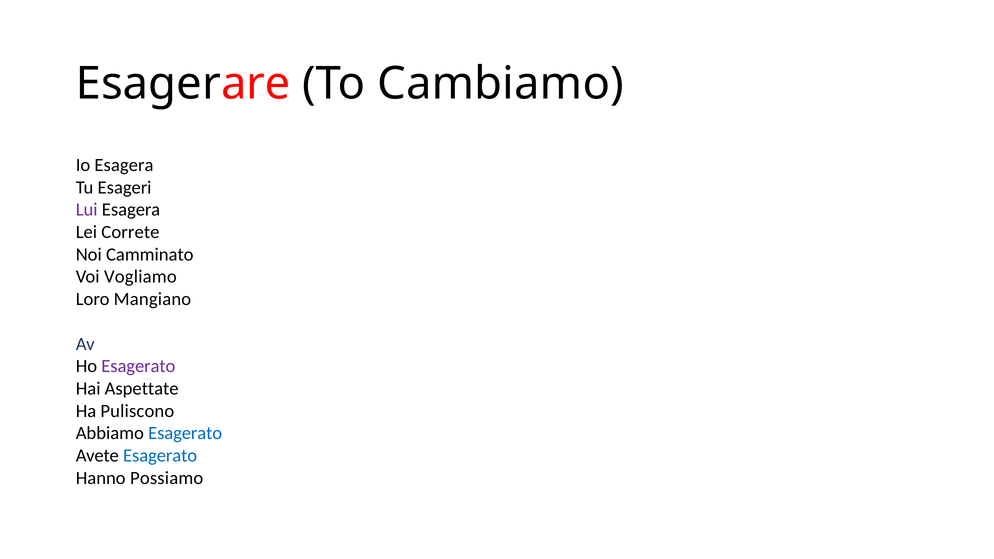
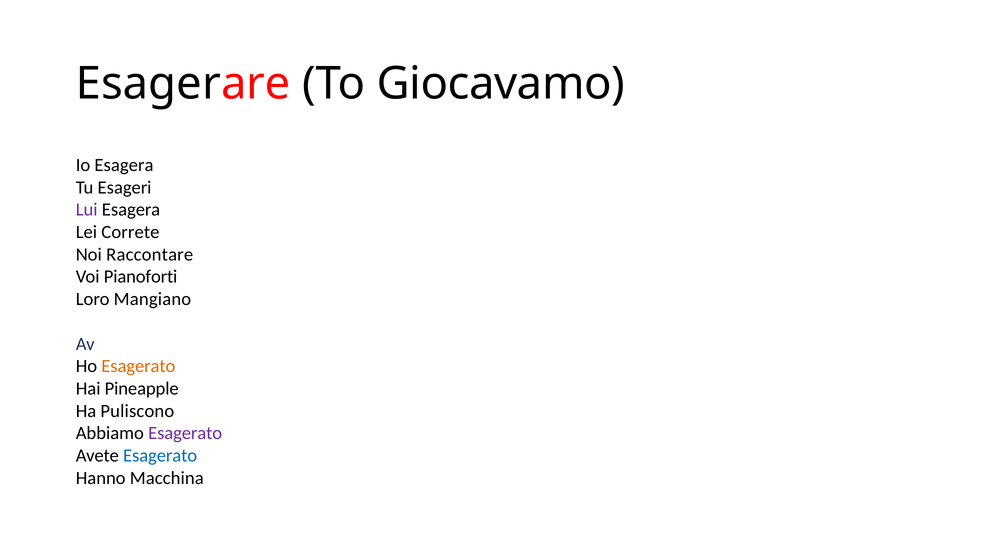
Cambiamo: Cambiamo -> Giocavamo (501, 83)
Camminato: Camminato -> Raccontare (150, 255)
Vogliamo: Vogliamo -> Pianoforti (141, 277)
Esagerato colour: purple -> orange (138, 366)
Aspettate: Aspettate -> Pineapple (142, 389)
Esagerato colour: blue -> purple (185, 433)
Possiamo: Possiamo -> Macchina (167, 478)
